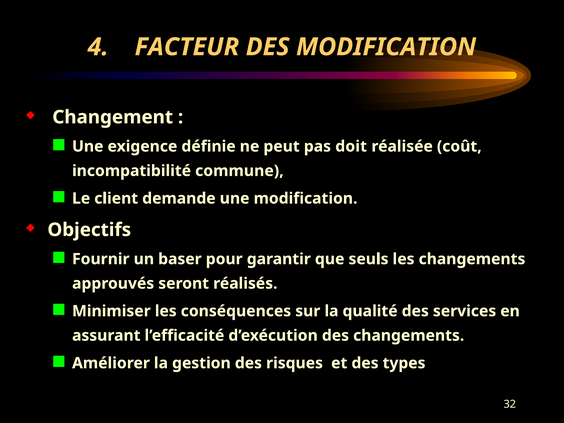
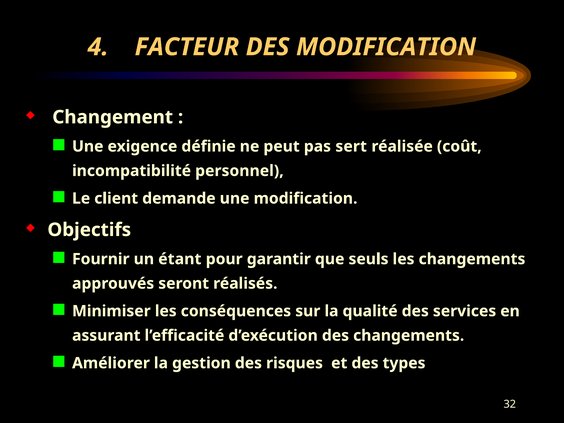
doit: doit -> sert (351, 146)
commune: commune -> personnel (239, 171)
baser: baser -> étant (180, 259)
